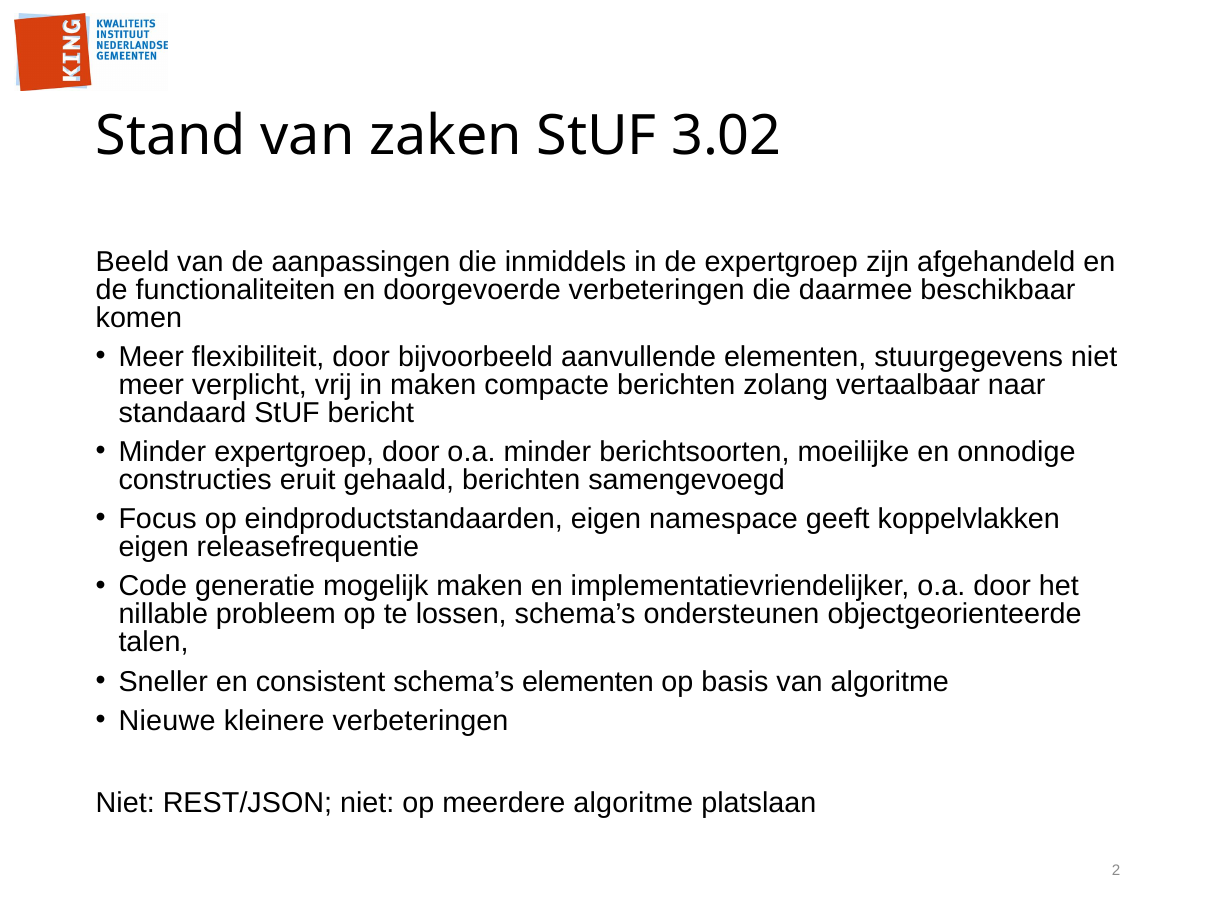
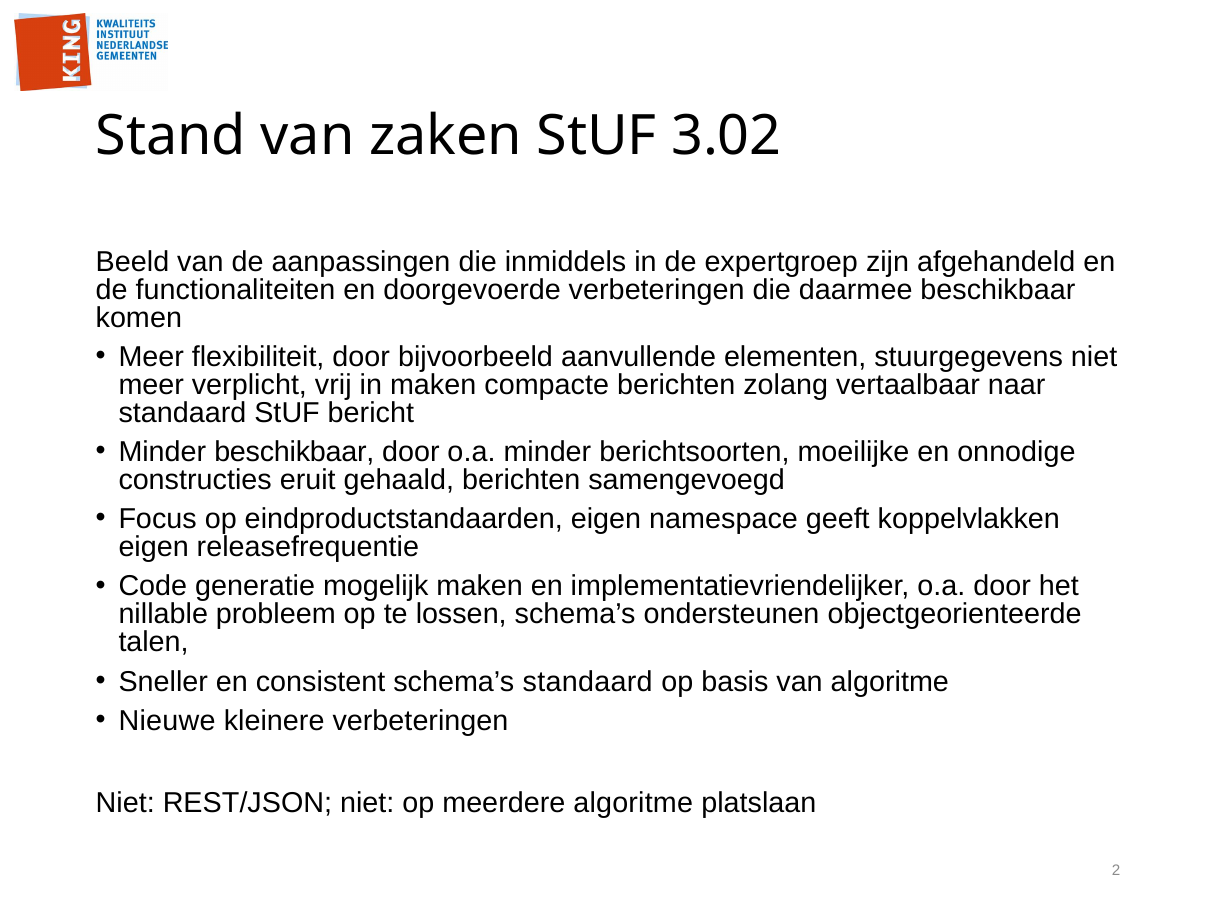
Minder expertgroep: expertgroep -> beschikbaar (294, 452)
schema’s elementen: elementen -> standaard (588, 682)
